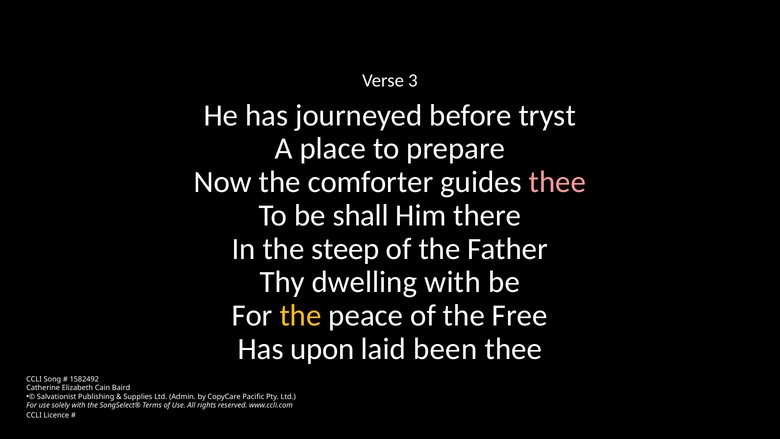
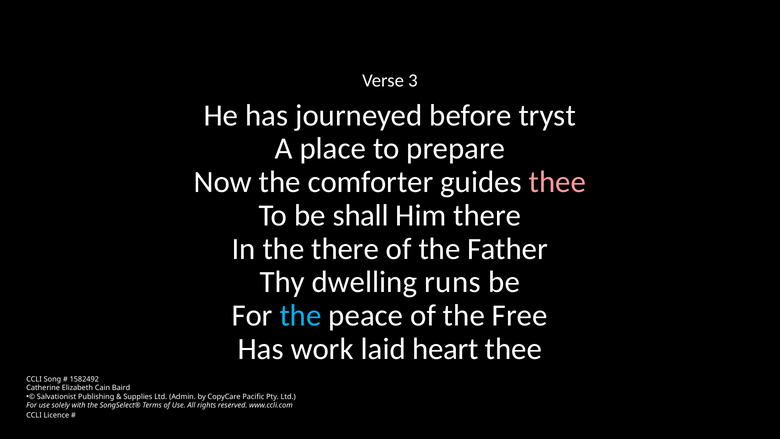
the steep: steep -> there (345, 249)
dwelling with: with -> runs (453, 282)
the colour: yellow -> light blue (301, 315)
upon: upon -> work (322, 349)
been: been -> heart (446, 349)
